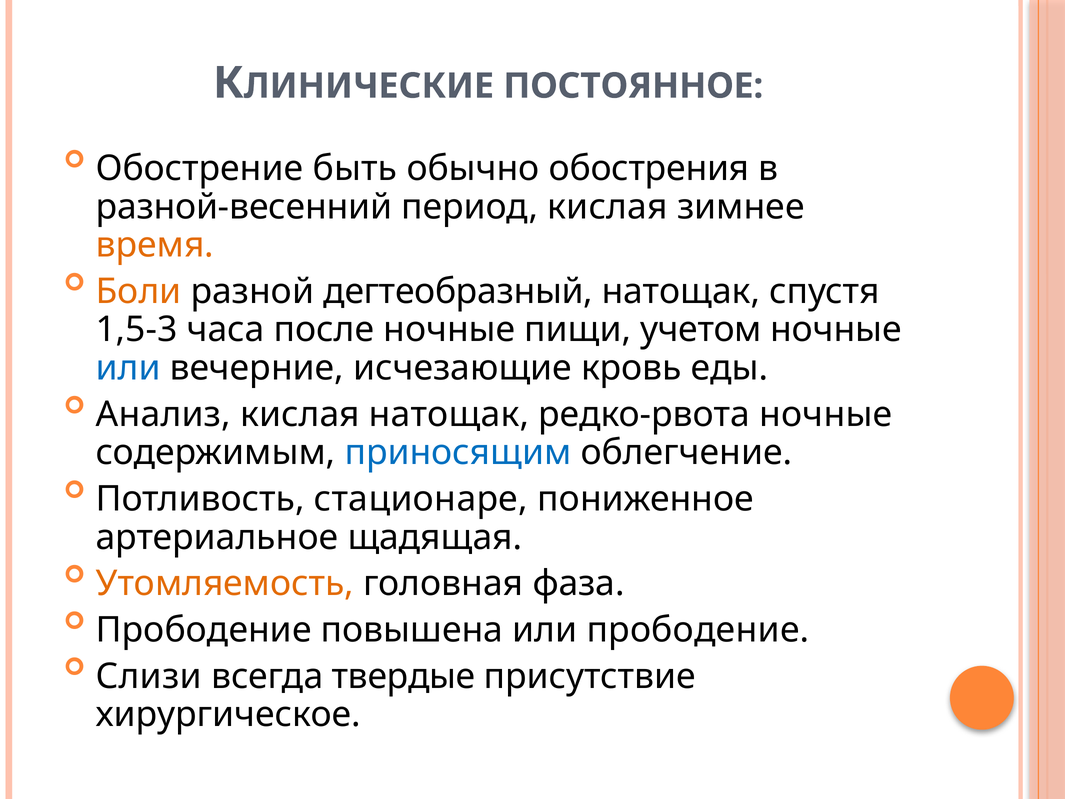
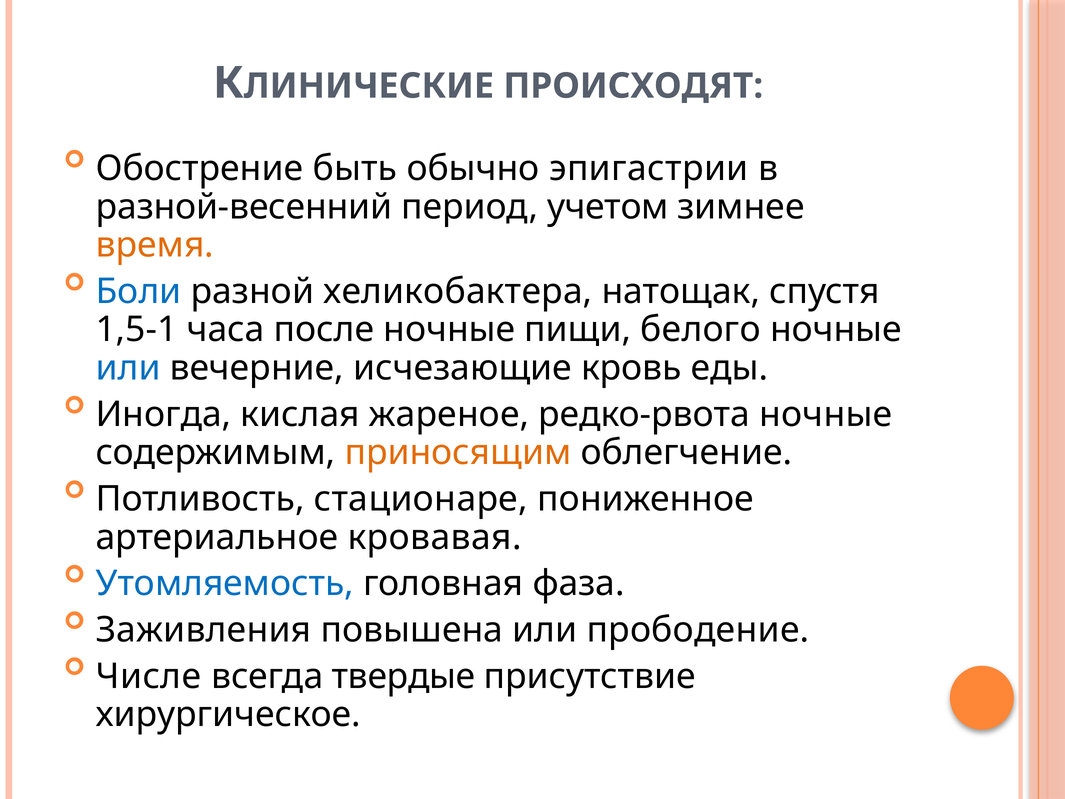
ПОСТОЯННОЕ: ПОСТОЯННОЕ -> ПРОИСХОДЯТ (633, 86)
обострения: обострения -> эпигастрии (649, 168)
период кислая: кислая -> учетом (608, 207)
Боли colour: orange -> blue (139, 291)
дегтеобразный: дегтеобразный -> хеликобактера (458, 291)
1,5-3: 1,5-3 -> 1,5-1 (137, 330)
учетом: учетом -> белого (701, 330)
Анализ: Анализ -> Иногда (163, 414)
кислая натощак: натощак -> жареное (449, 414)
приносящим colour: blue -> orange (458, 453)
щадящая: щадящая -> кровавая (435, 537)
Утомляемость colour: orange -> blue (225, 584)
Прободение: Прободение -> Заживления (204, 630)
Слизи: Слизи -> Числе (149, 676)
